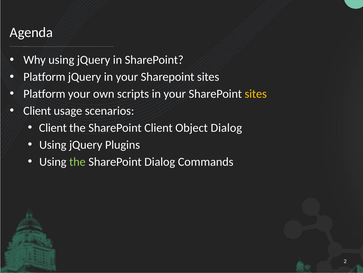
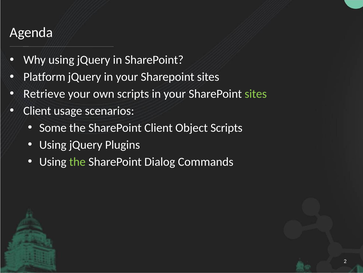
Platform: Platform -> Retrieve (44, 94)
sites colour: yellow -> light green (256, 94)
Client: Client -> Some (53, 128)
Object Dialog: Dialog -> Scripts (227, 128)
